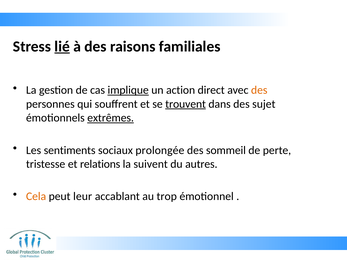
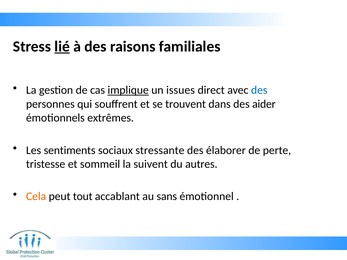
action: action -> issues (181, 90)
des colour: orange -> blue (259, 90)
trouvent underline: present -> none (186, 104)
sujet: sujet -> aider (264, 104)
extrêmes underline: present -> none (111, 118)
prolongée: prolongée -> stressante (160, 150)
sommeil: sommeil -> élaborer (226, 150)
relations: relations -> sommeil (100, 164)
leur: leur -> tout (83, 197)
trop: trop -> sans (167, 197)
